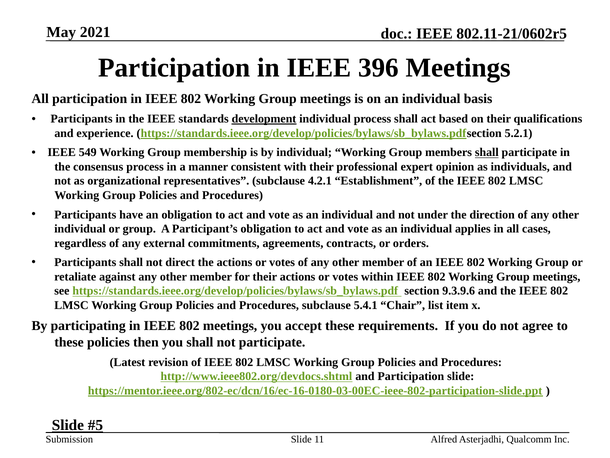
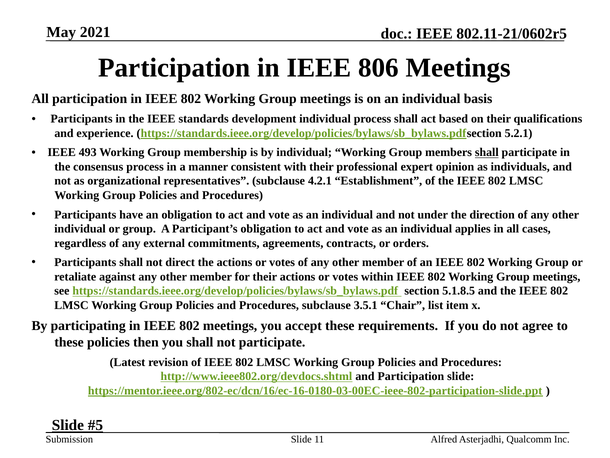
396: 396 -> 806 (378, 68)
development underline: present -> none (264, 119)
549: 549 -> 493 (88, 152)
9.3.9.6: 9.3.9.6 -> 5.1.8.5 (459, 291)
5.4.1: 5.4.1 -> 3.5.1 (366, 305)
